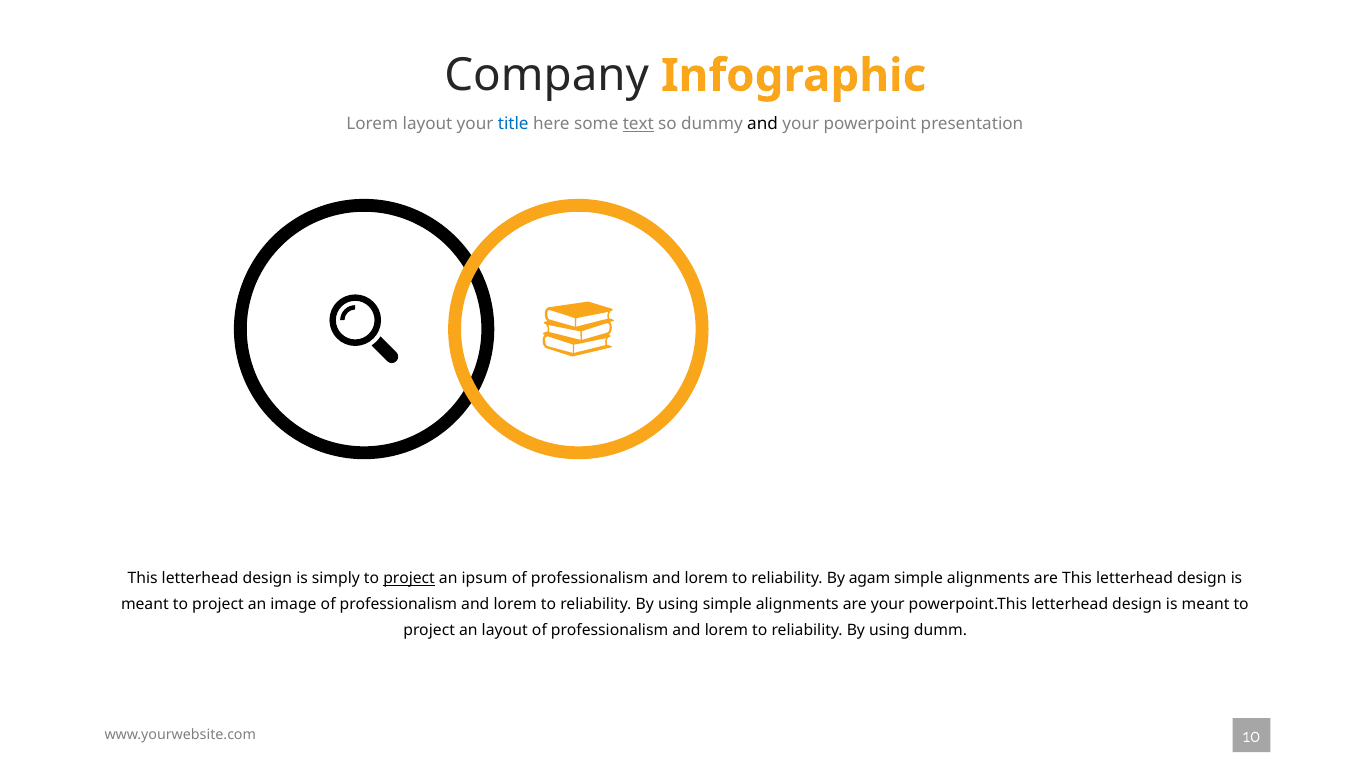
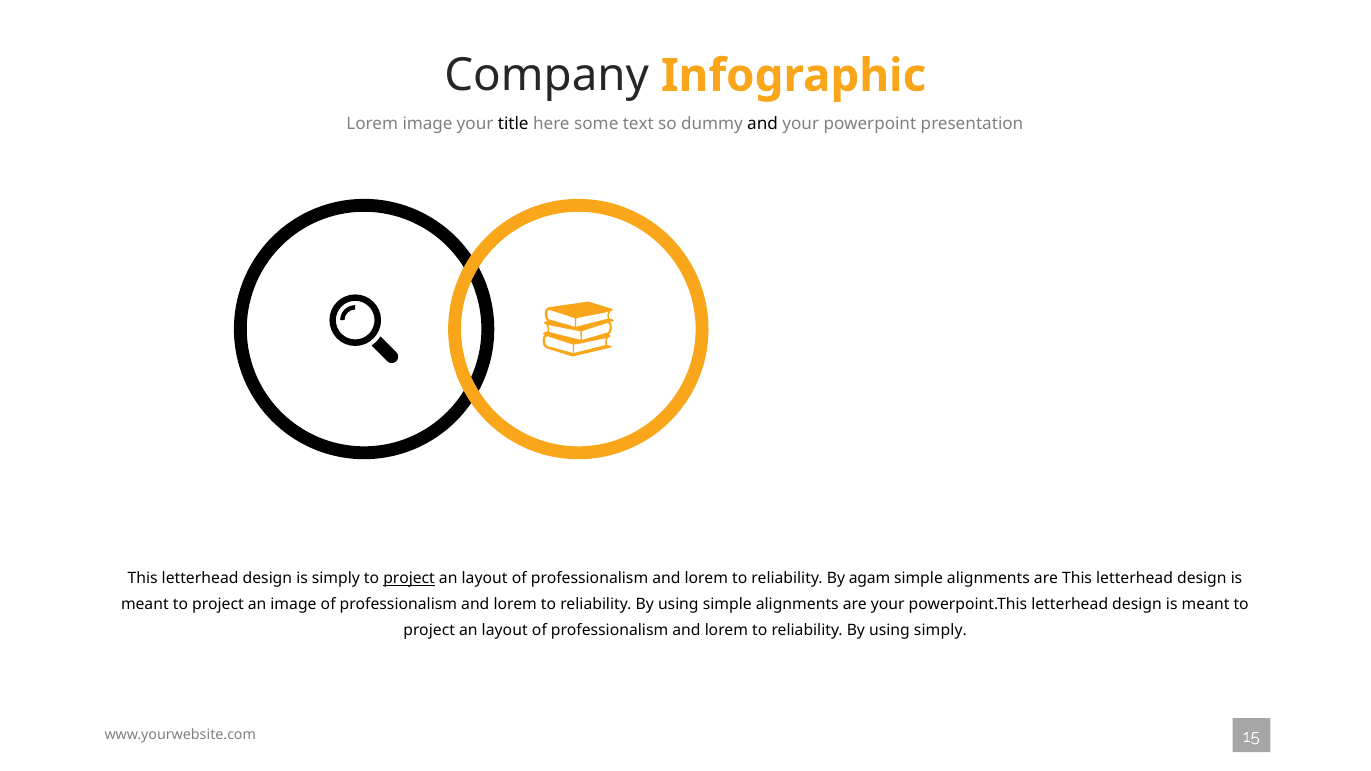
Lorem layout: layout -> image (428, 124)
title colour: blue -> black (513, 124)
text underline: present -> none (638, 124)
ipsum: ipsum -> layout (485, 579)
using dumm: dumm -> simply (940, 630)
10: 10 -> 15 (1251, 736)
